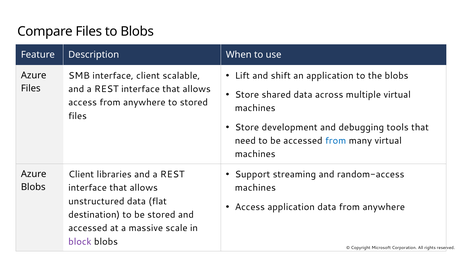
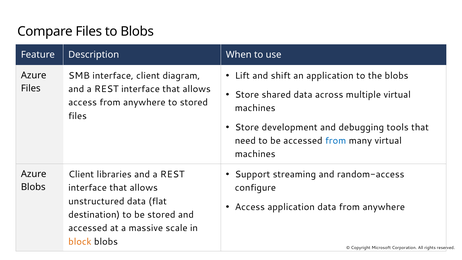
scalable: scalable -> diagram (181, 76)
machines: machines -> configure (255, 188)
block colour: purple -> orange (80, 241)
